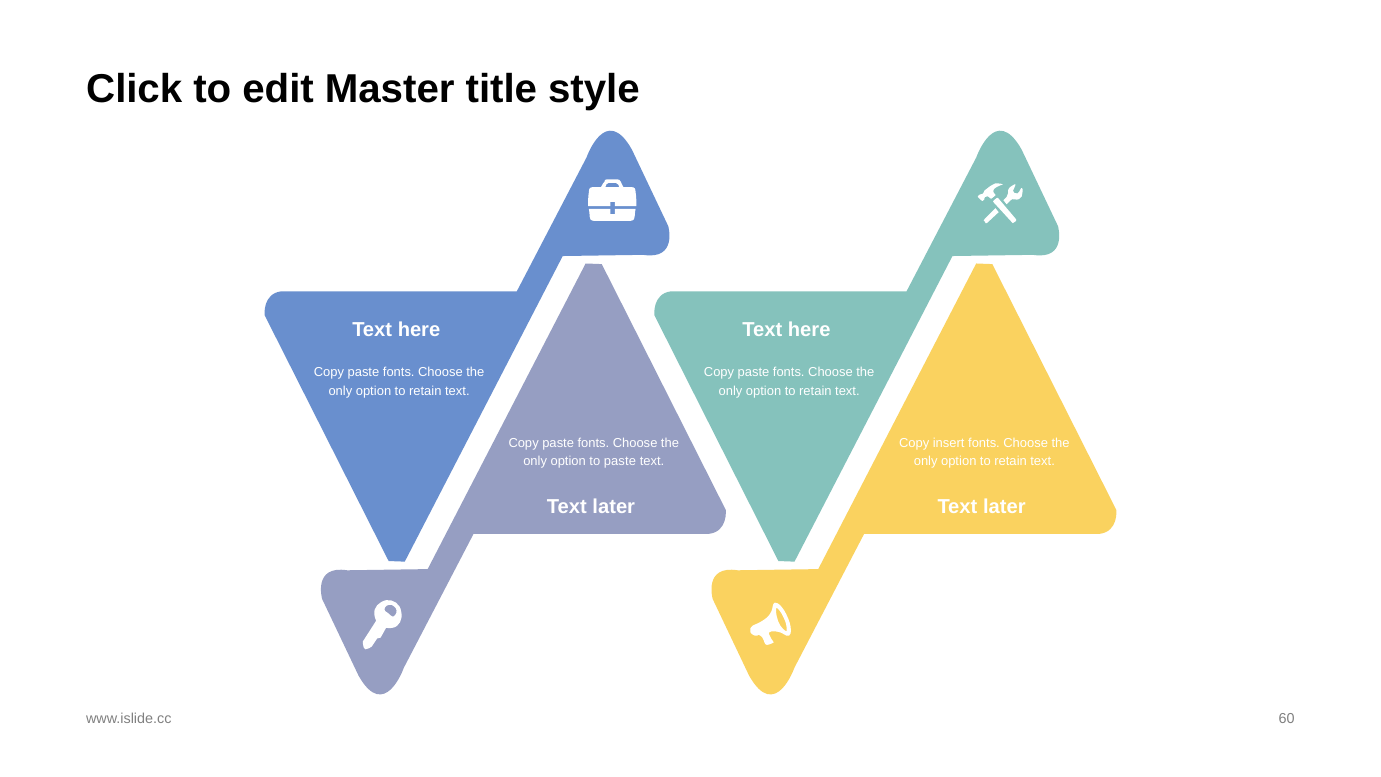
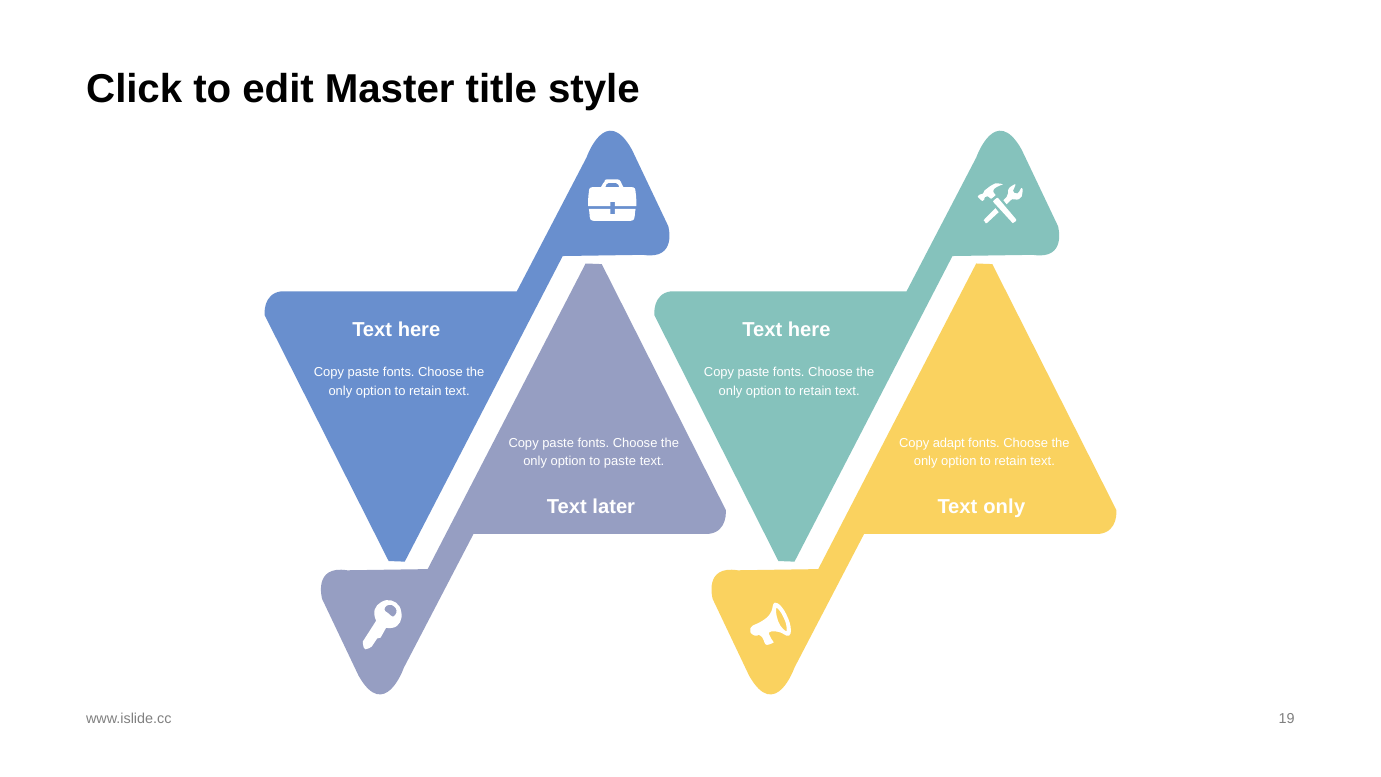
insert: insert -> adapt (949, 443)
later: later -> only (1004, 507)
60: 60 -> 19 (1287, 719)
